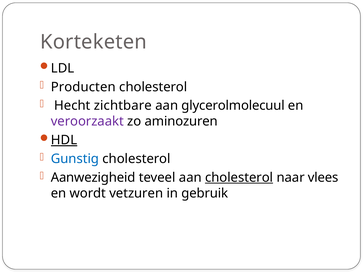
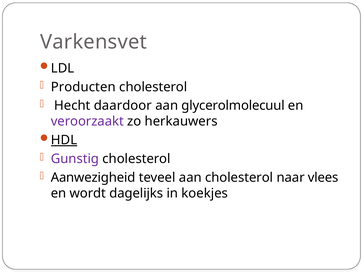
Korteketen: Korteketen -> Varkensvet (94, 42)
zichtbare: zichtbare -> daardoor (123, 105)
aminozuren: aminozuren -> herkauwers (181, 121)
Gunstig colour: blue -> purple (75, 158)
cholesterol underline: present -> none (239, 177)
vetzuren: vetzuren -> dagelijks (136, 193)
gebruik: gebruik -> koekjes (205, 193)
